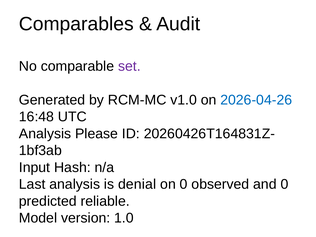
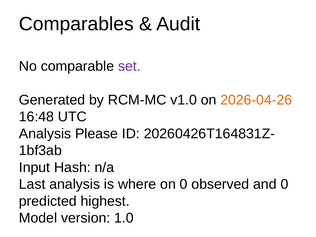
2026-04-26 colour: blue -> orange (256, 100)
denial: denial -> where (137, 184)
reliable: reliable -> highest (105, 201)
